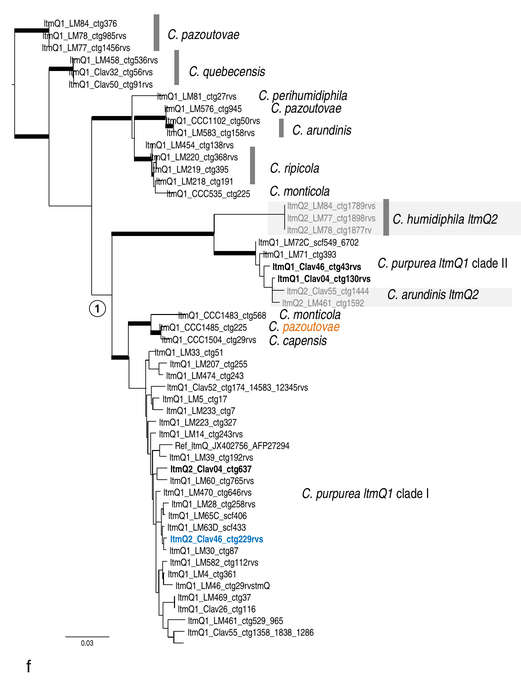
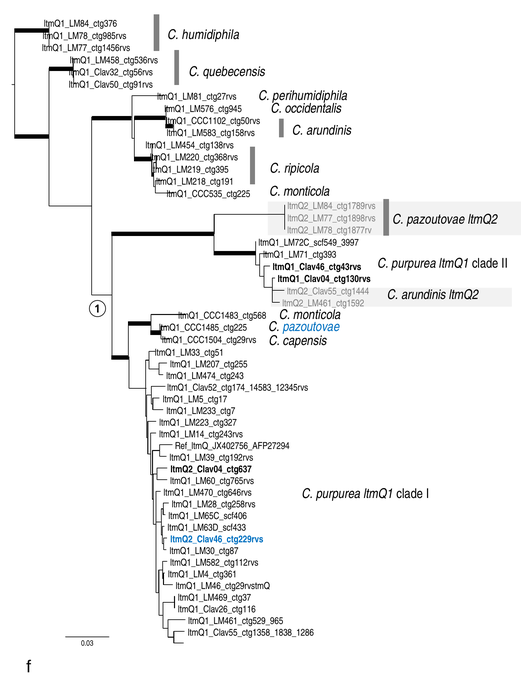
pazoutovae: pazoutovae -> humidiphila (211, 35)
pazoutovae: pazoutovae -> occidentalis (313, 108)
humidiphila: humidiphila -> pazoutovae (436, 219)
ltmQ1_LM72C_scf549_6702: ltmQ1_LM72C_scf549_6702 -> ltmQ1_LM72C_scf549_3997 (309, 242)
pazoutovae colour: orange -> blue (311, 326)
